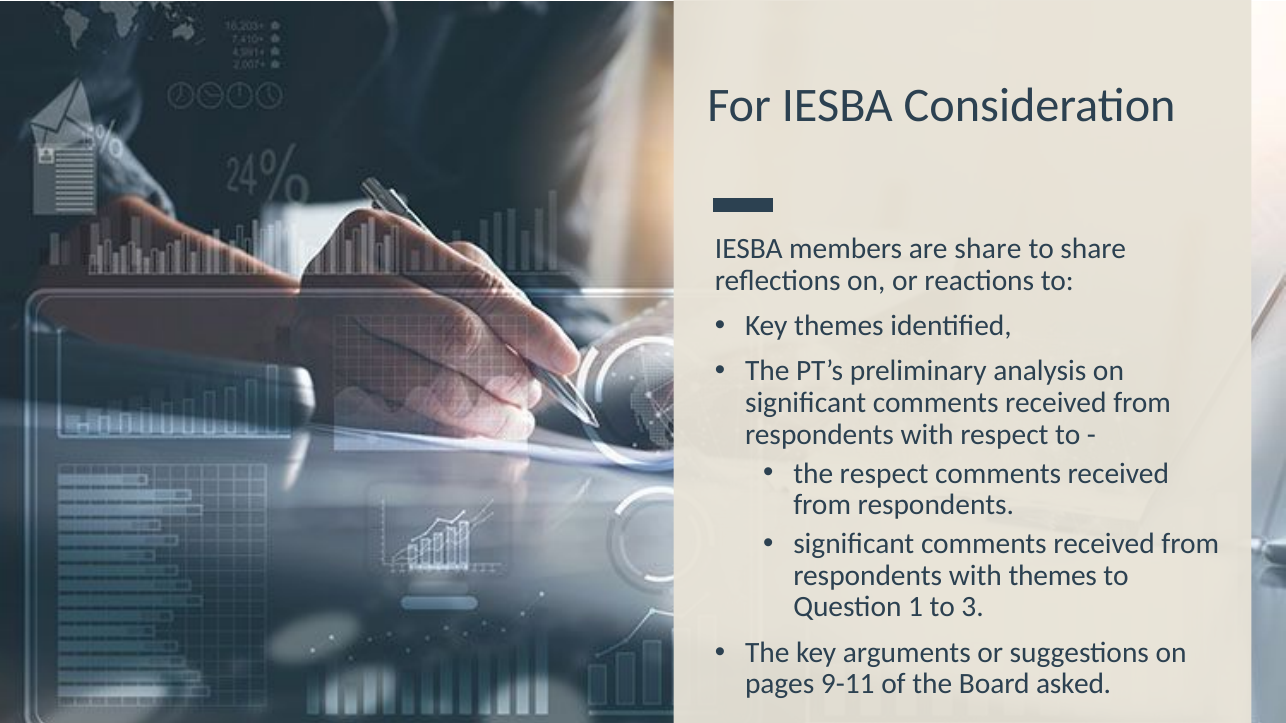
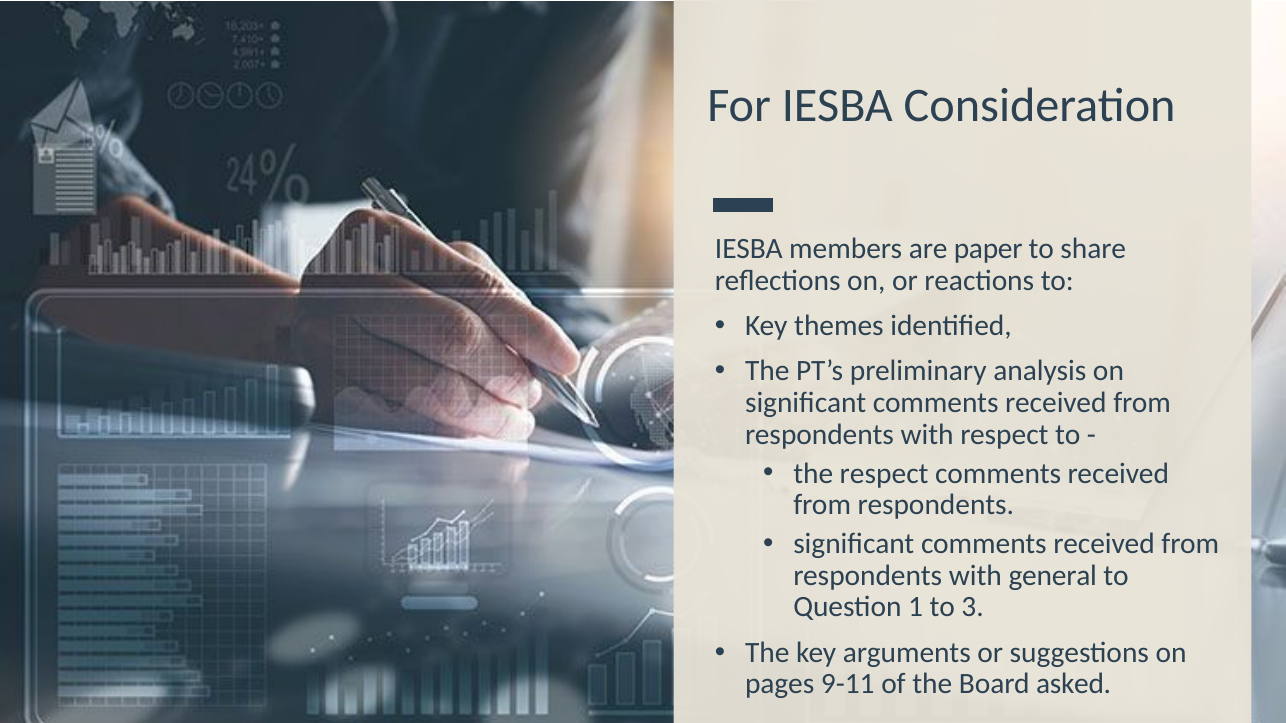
are share: share -> paper (988, 249)
with themes: themes -> general (1053, 576)
